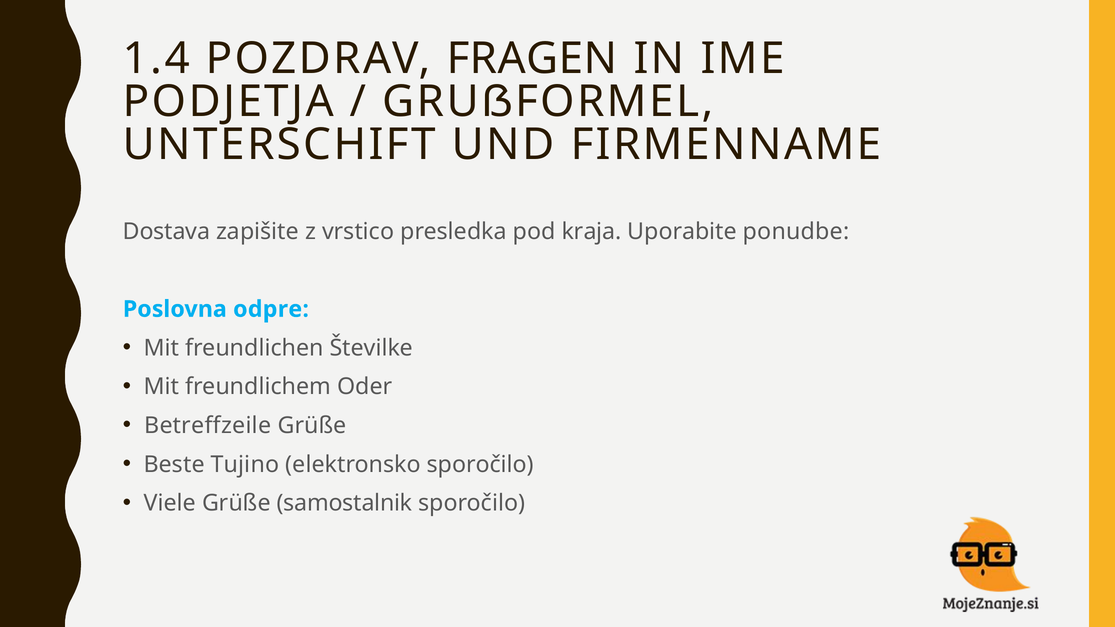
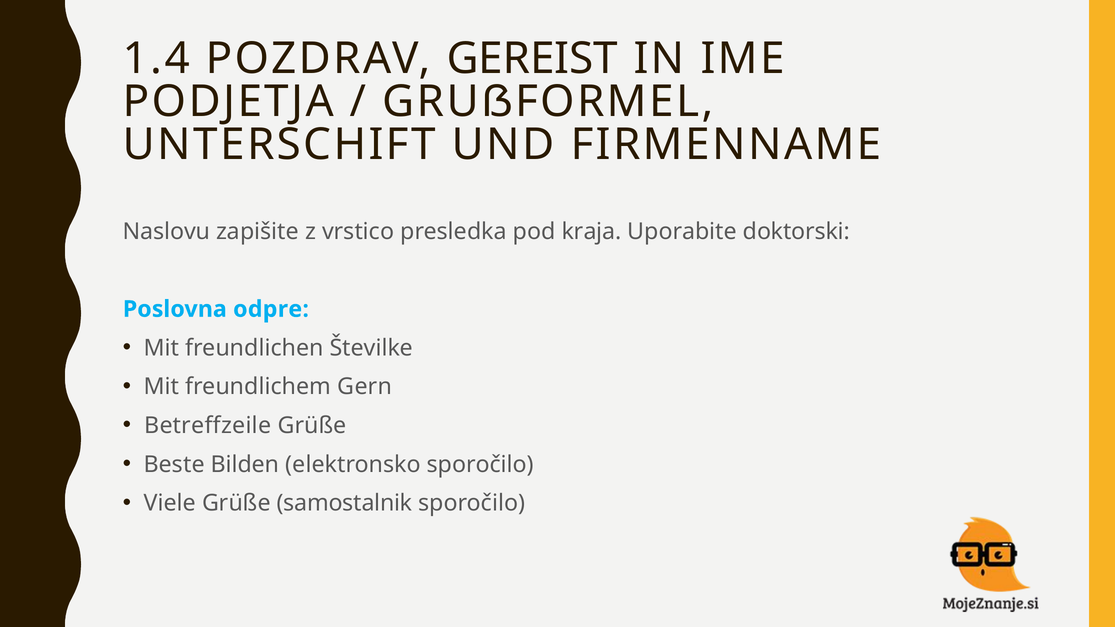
FRAGEN: FRAGEN -> GEREIST (532, 59)
Dostava: Dostava -> Naslovu (166, 232)
ponudbe: ponudbe -> doktorski (796, 232)
Oder: Oder -> Gern (365, 387)
Tujino: Tujino -> Bilden (245, 465)
